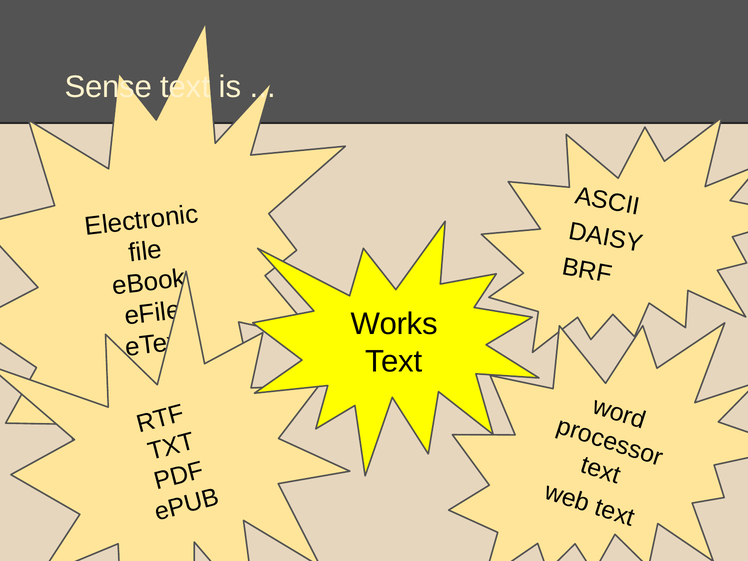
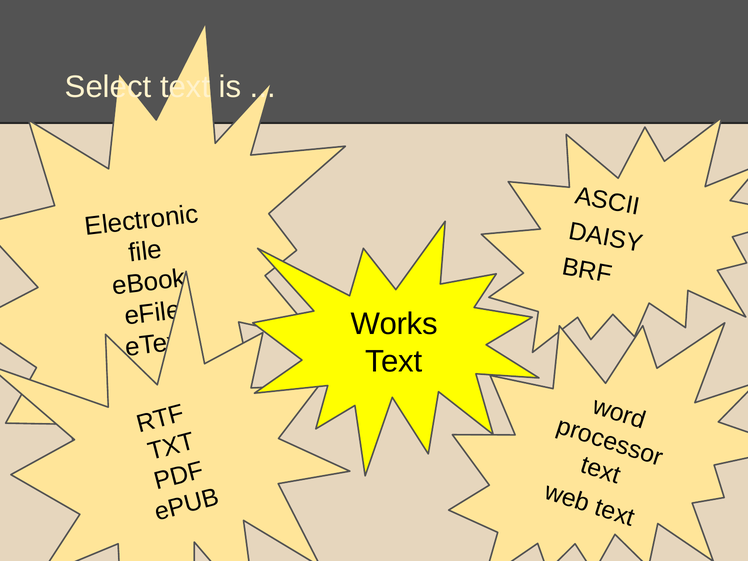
Sense: Sense -> Select (108, 87)
